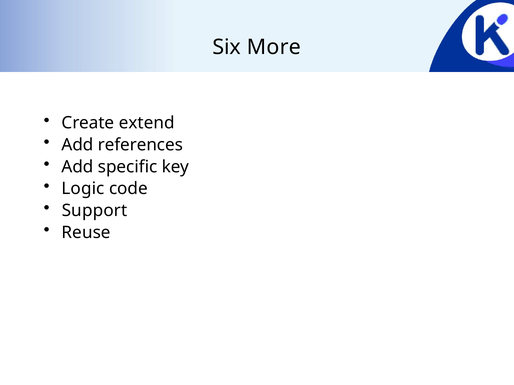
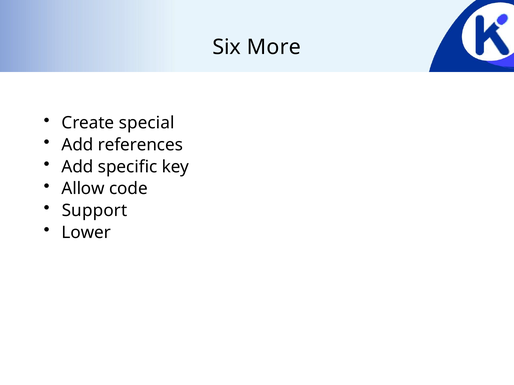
extend: extend -> special (147, 123)
Logic: Logic -> Allow (83, 189)
Reuse: Reuse -> Lower (86, 233)
